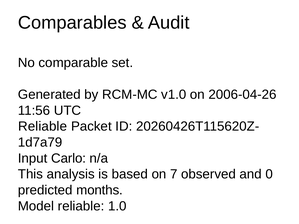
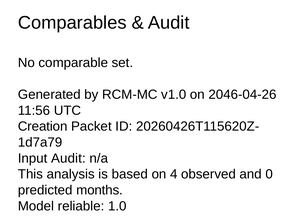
2006-04-26: 2006-04-26 -> 2046-04-26 (242, 95)
Reliable: Reliable -> Creation (43, 127)
Input Carlo: Carlo -> Audit (68, 158)
7: 7 -> 4 (174, 174)
